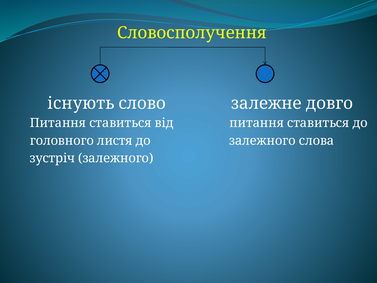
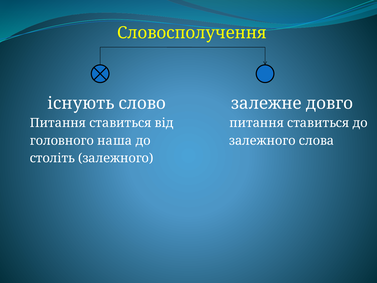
листя: листя -> наша (115, 141)
зустріч: зустріч -> століть (52, 158)
